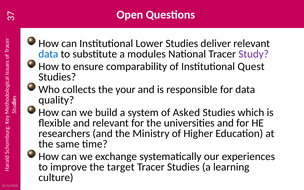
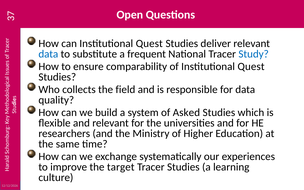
can Institutional Lower: Lower -> Quest (149, 44)
modules: modules -> frequent (147, 54)
Study colour: purple -> blue (254, 54)
your: your -> field (125, 89)
